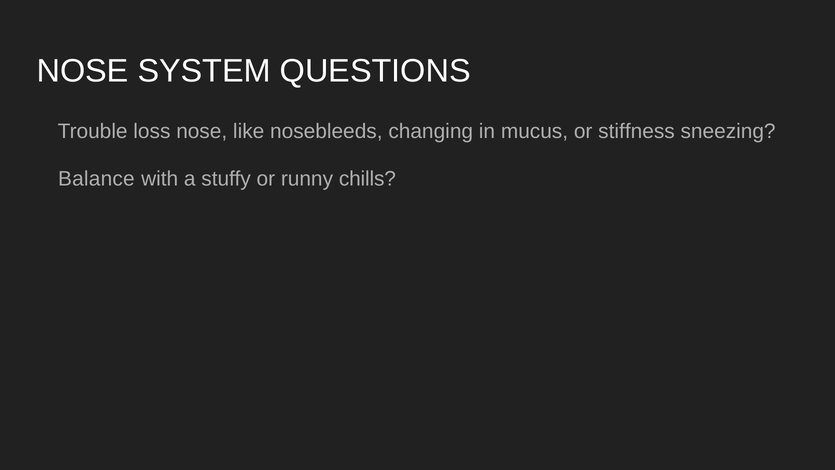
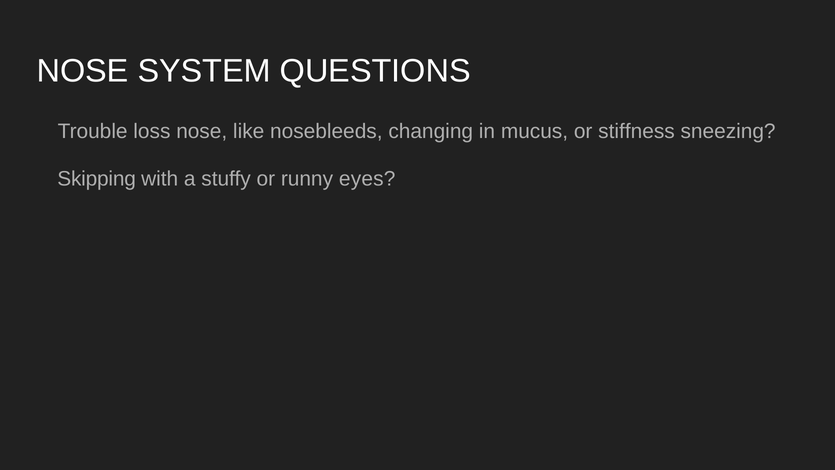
Balance: Balance -> Skipping (97, 179)
chills: chills -> eyes (367, 179)
